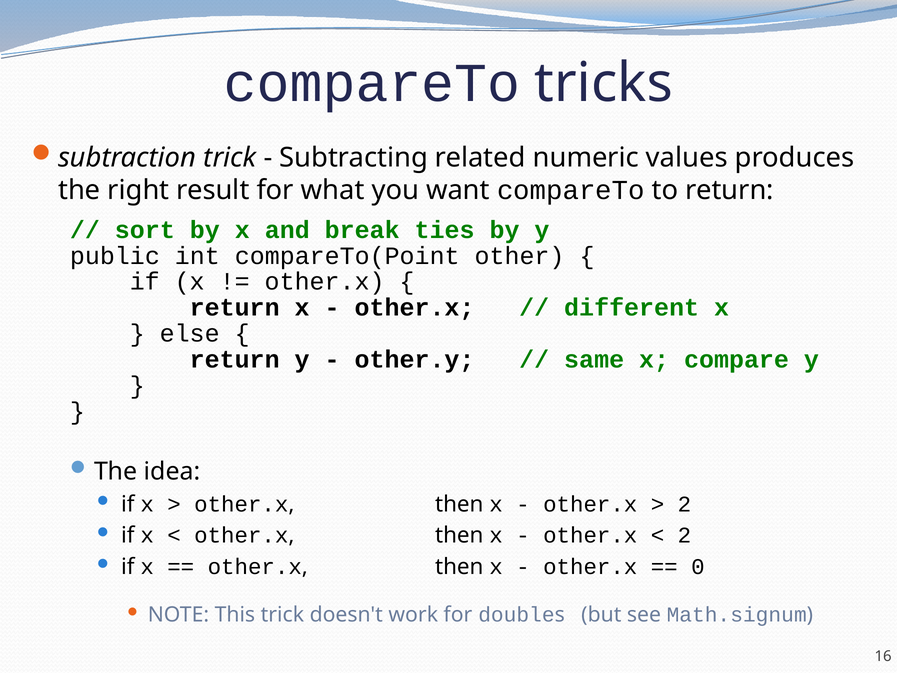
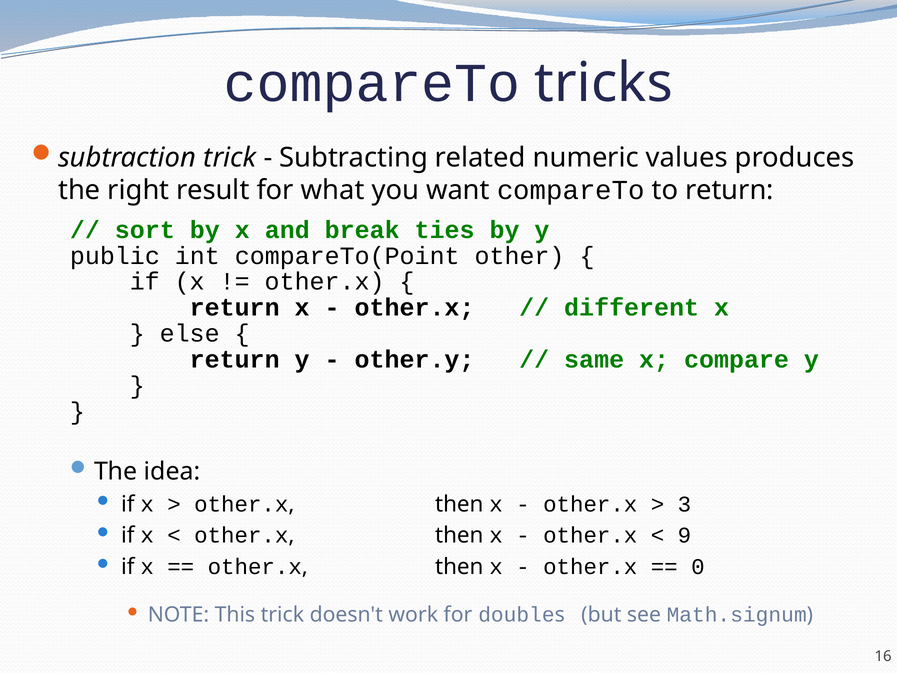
2: 2 -> 3 (684, 504)
2: 2 -> 9 (684, 535)
